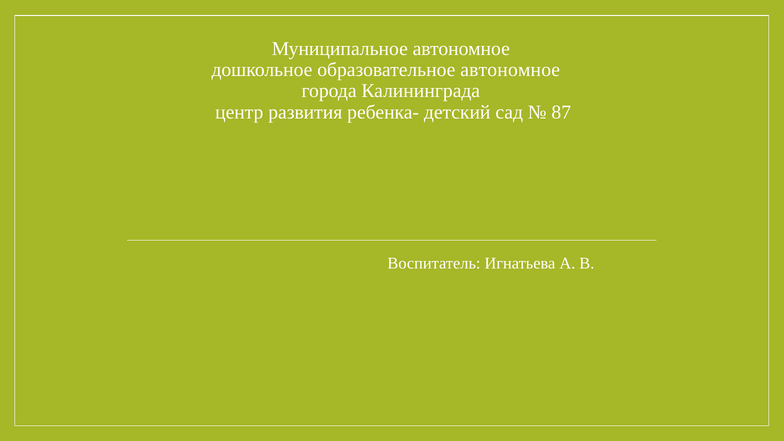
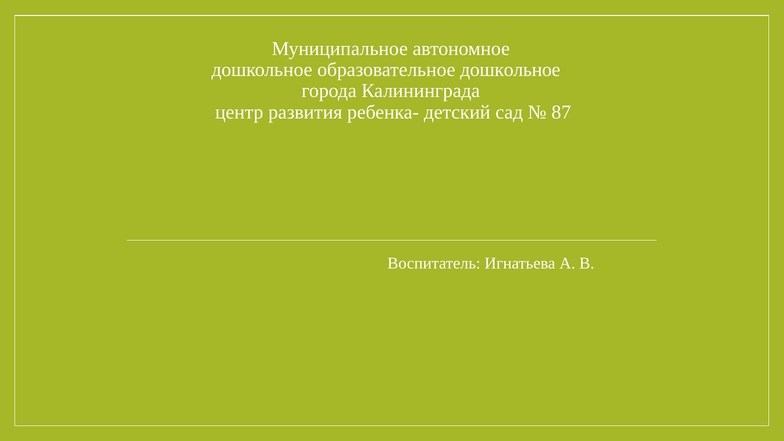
образовательное автономное: автономное -> дошкольное (510, 70)
